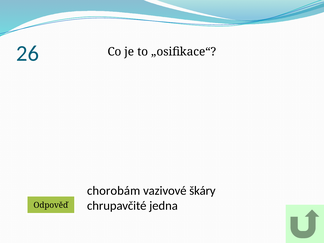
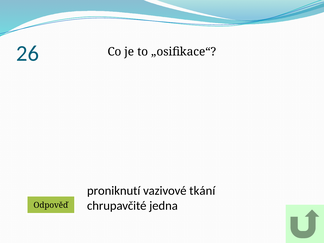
chorobám: chorobám -> proniknutí (114, 191)
škáry: škáry -> tkání (202, 191)
